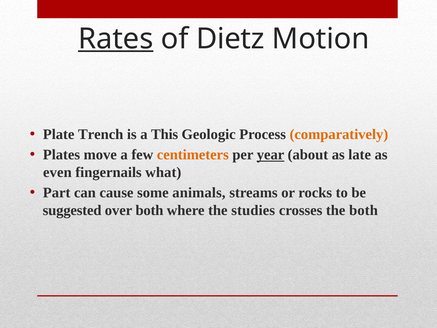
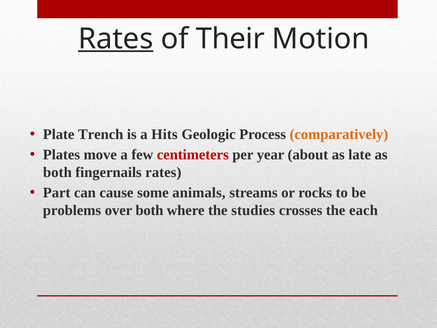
Dietz: Dietz -> Their (230, 39)
This: This -> Hits (164, 134)
centimeters colour: orange -> red (193, 155)
year underline: present -> none (271, 155)
even: even -> both (57, 172)
fingernails what: what -> rates (163, 172)
suggested: suggested -> problems (72, 210)
the both: both -> each (363, 210)
